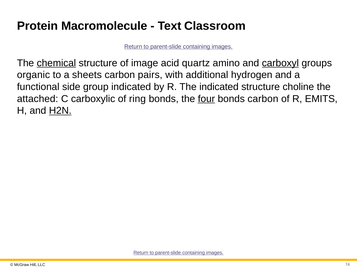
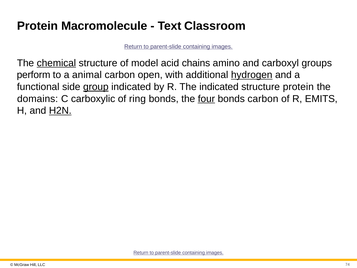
image: image -> model (145, 63)
quartz: quartz -> chains (196, 63)
carboxyl underline: present -> none (280, 63)
organic: organic -> perform (34, 75)
sheets: sheets -> animal (87, 75)
pairs: pairs -> open (150, 75)
hydrogen underline: none -> present (252, 75)
group underline: none -> present (96, 87)
structure choline: choline -> protein (298, 87)
attached: attached -> domains (38, 99)
